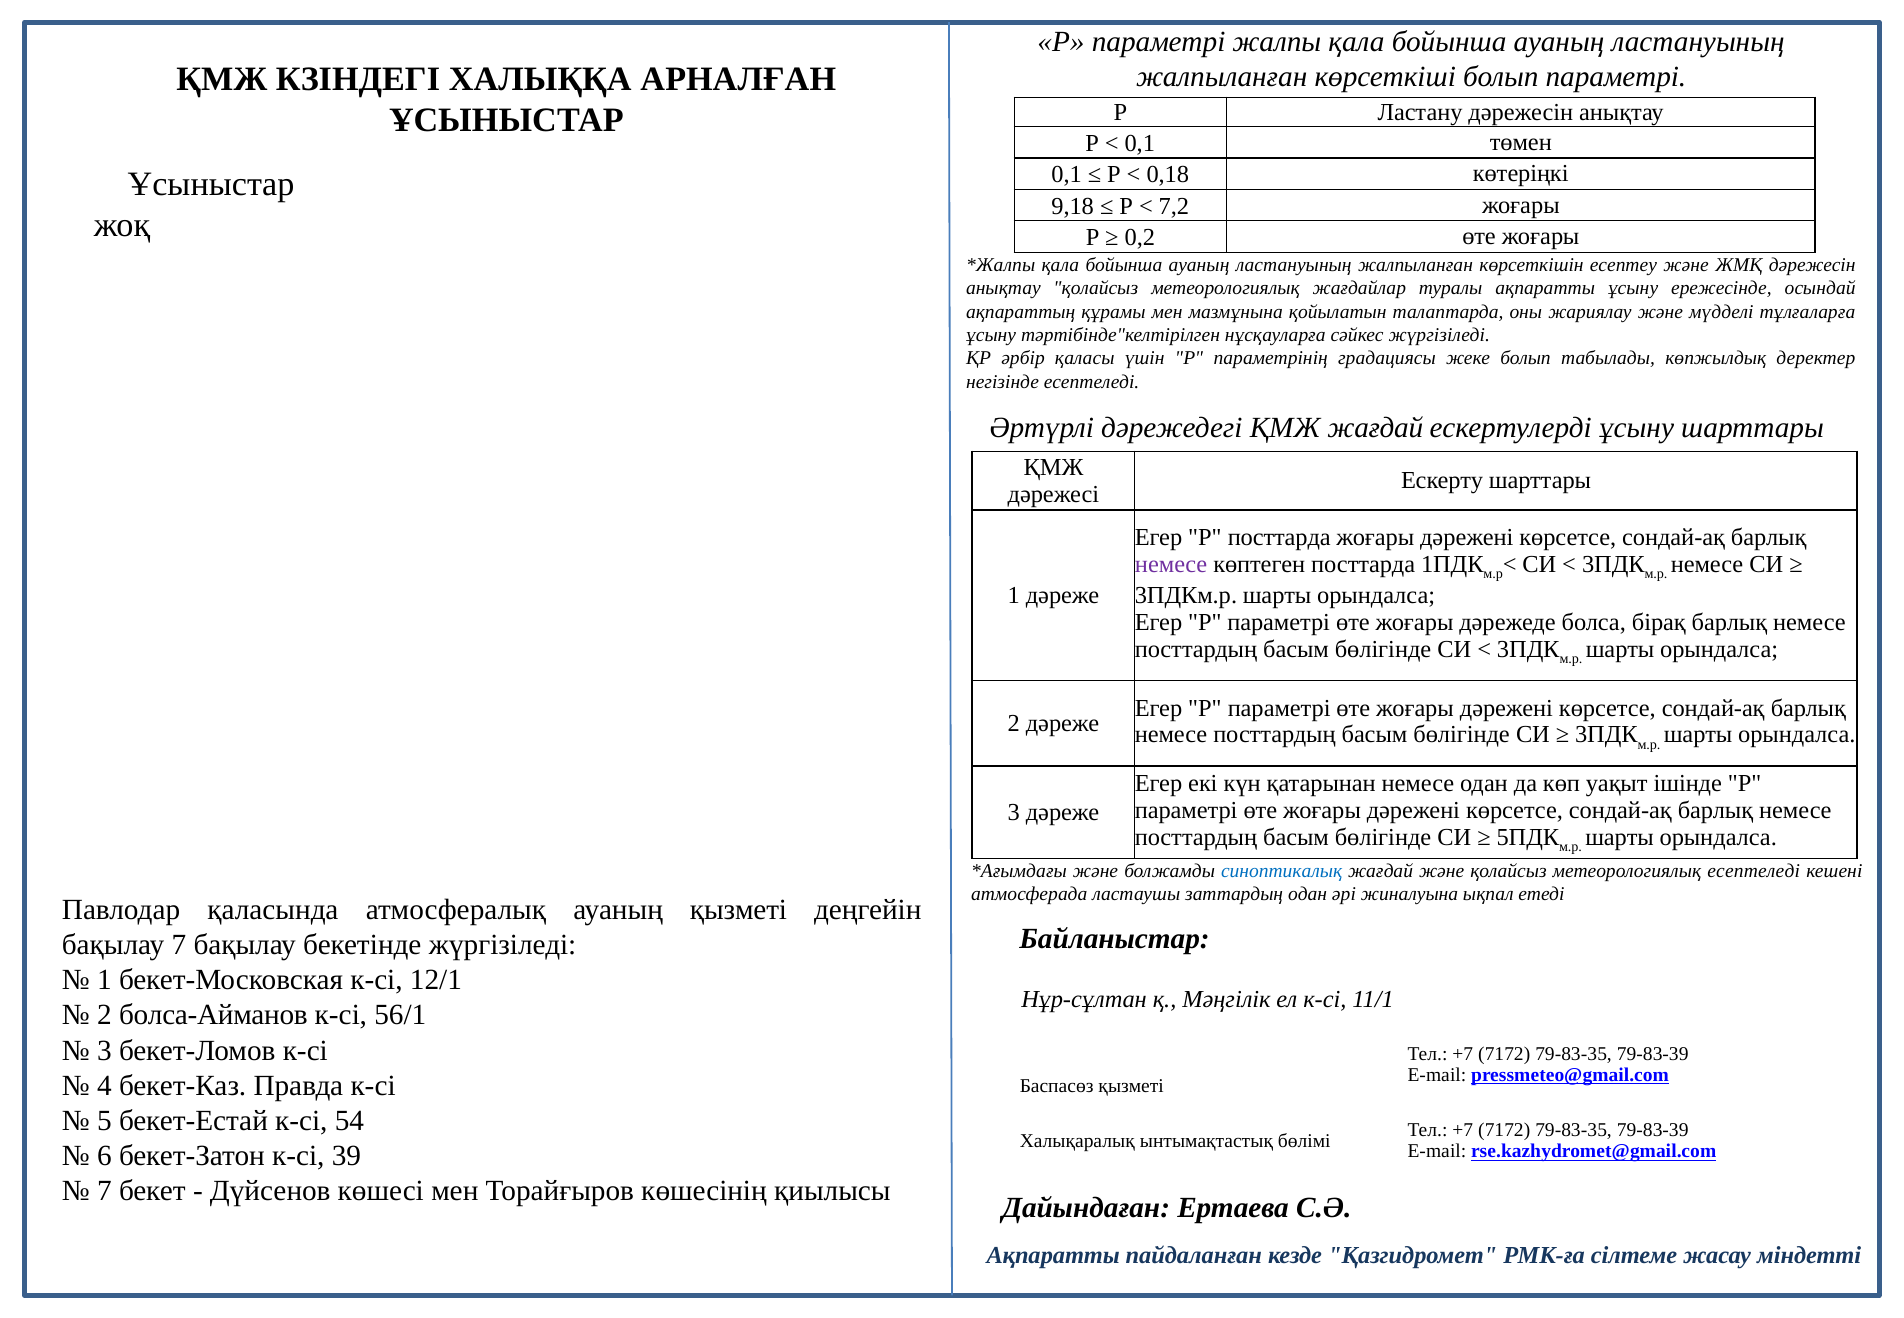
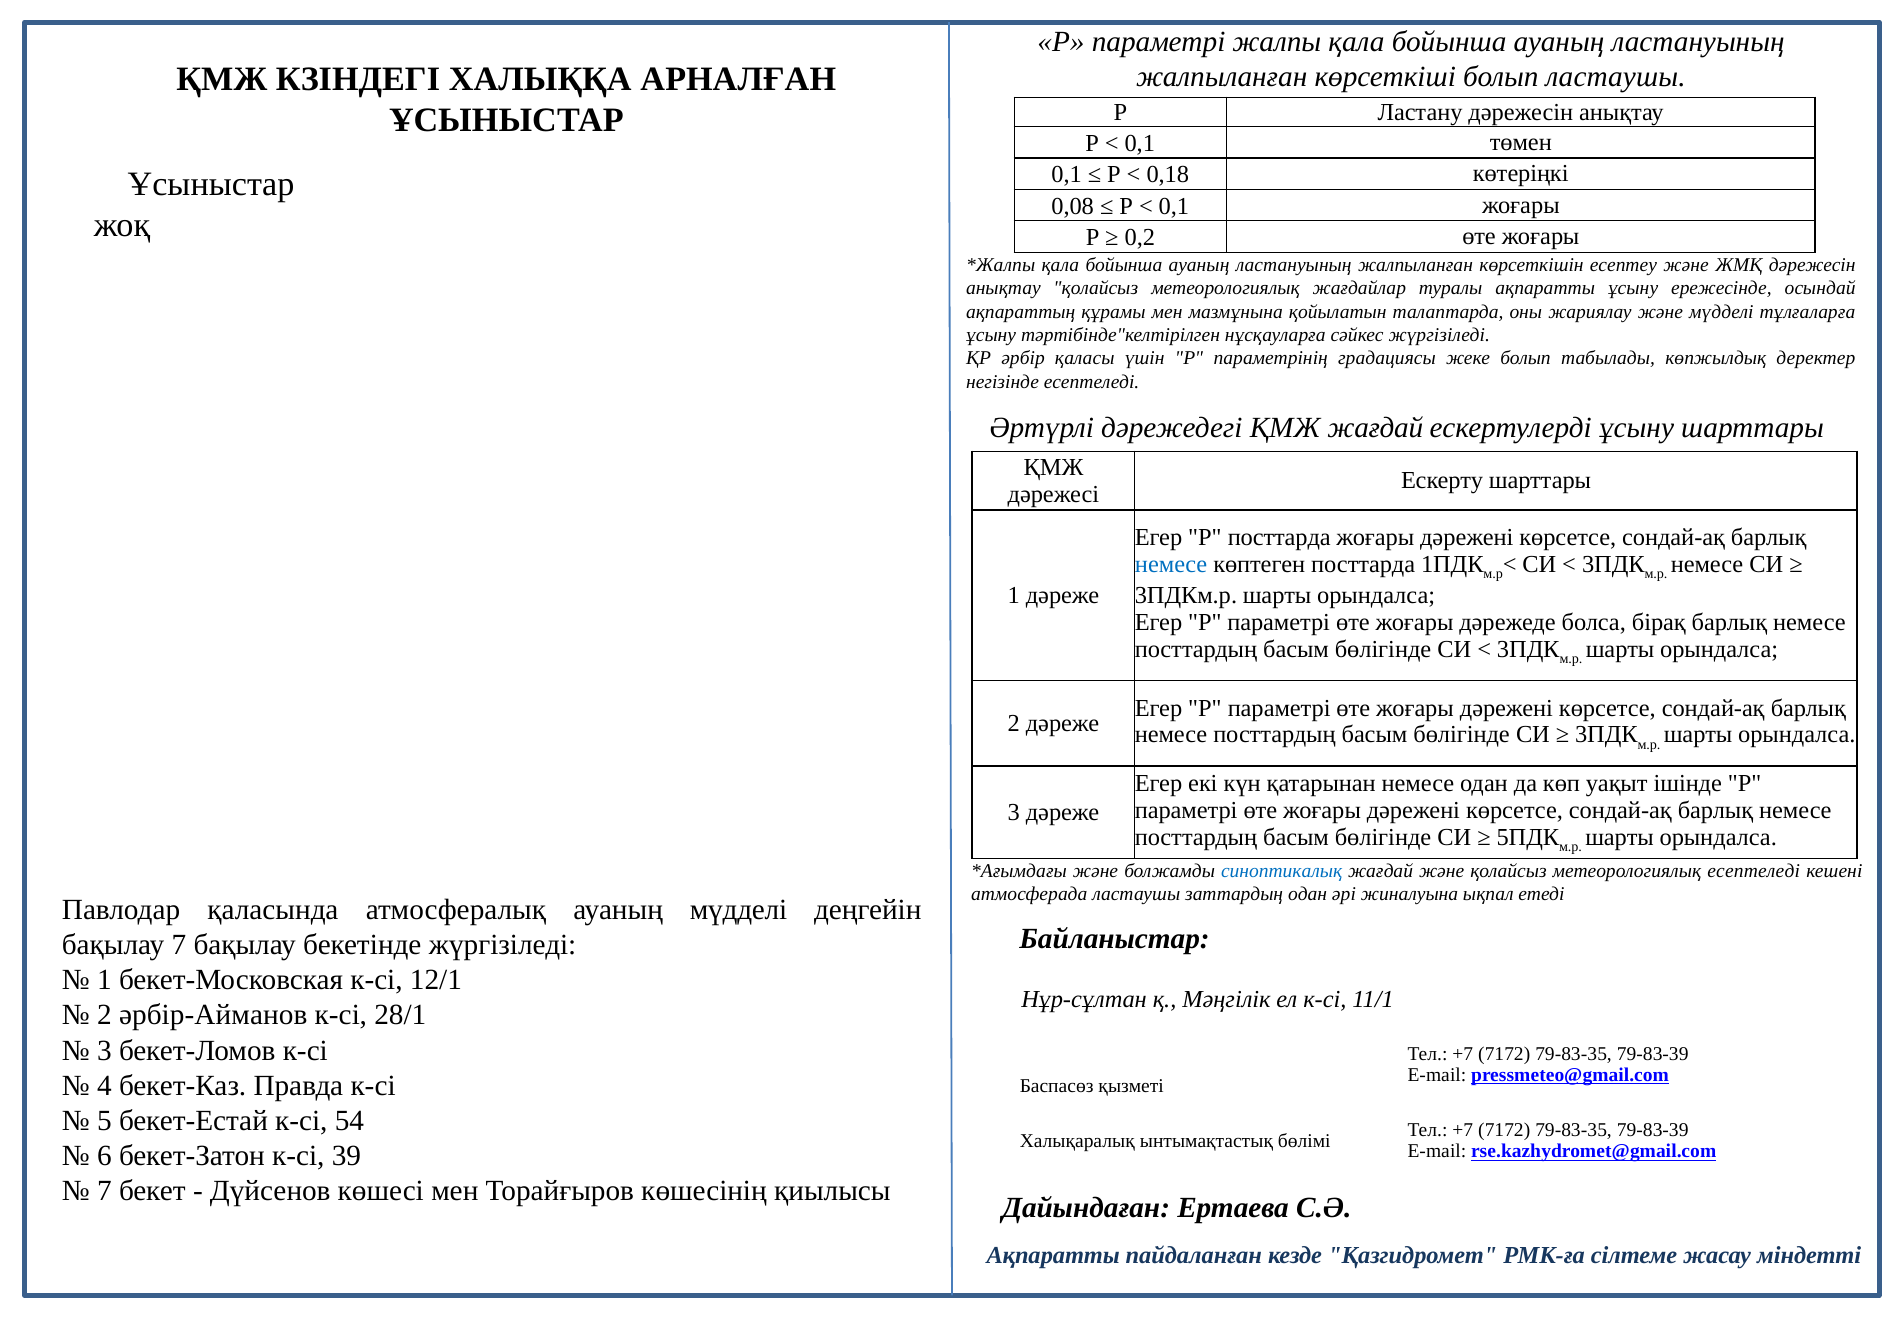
болып параметрі: параметрі -> ластаушы (1616, 77)
9,18: 9,18 -> 0,08 (1073, 206)
7,2: 7,2 -> 0,1 (1174, 206)
немесе colour: purple -> blue (1171, 565)
ауаның қызметі: қызметі -> мүдделі (739, 910)
болса-Айманов: болса-Айманов -> әрбір-Айманов (213, 1015)
56/1: 56/1 -> 28/1 (400, 1015)
